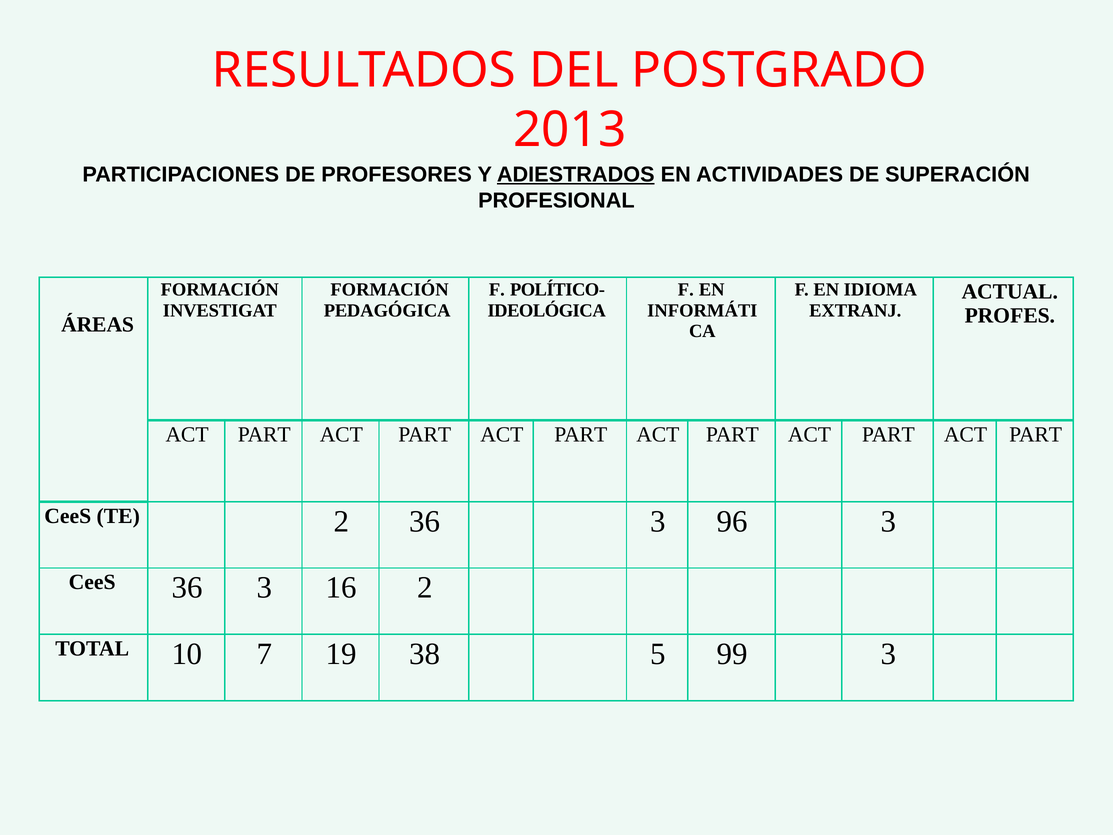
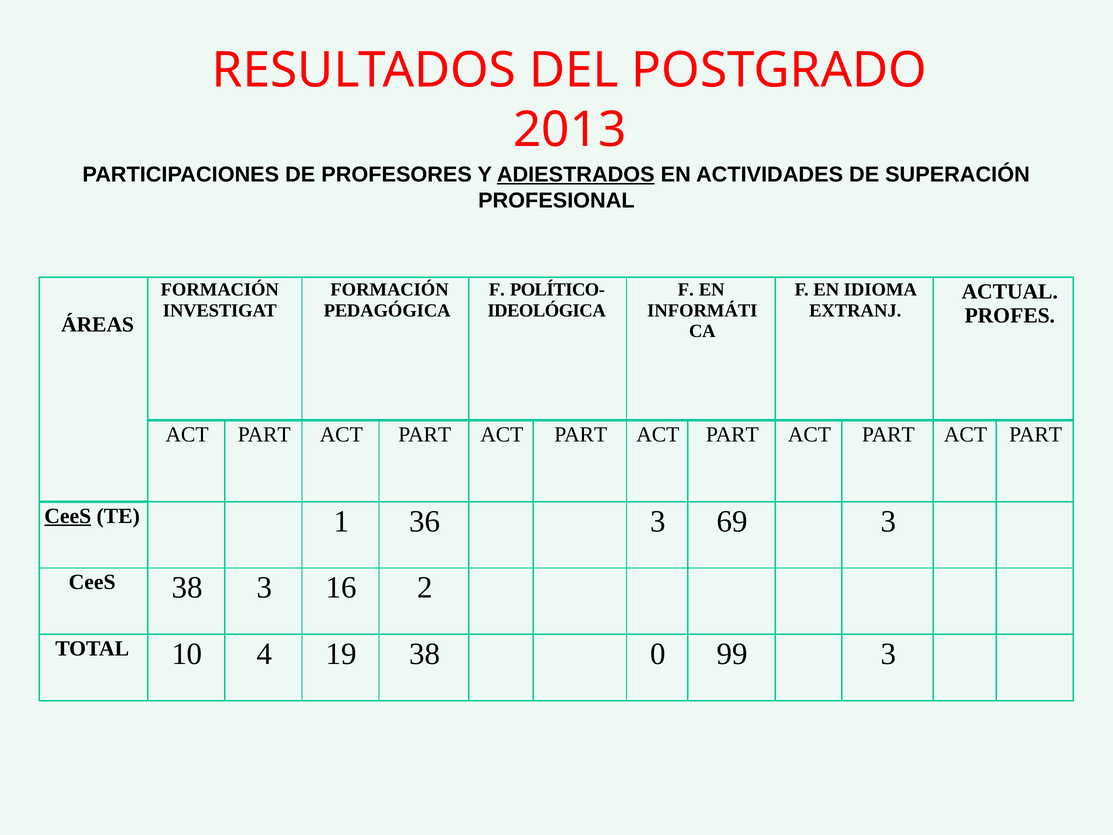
CeeS underline: none -> present (68, 516)
TE 2: 2 -> 1 (341, 521)
96: 96 -> 69 (732, 521)
CeeS 36: 36 -> 38 (187, 587)
7: 7 -> 4 (264, 654)
5: 5 -> 0 (658, 654)
